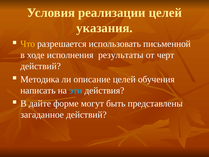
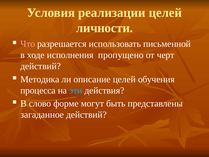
указания: указания -> личности (105, 28)
Что colour: yellow -> pink (28, 44)
результаты: результаты -> пропущено (121, 55)
написать: написать -> процесса (38, 90)
дайте: дайте -> слово (40, 103)
